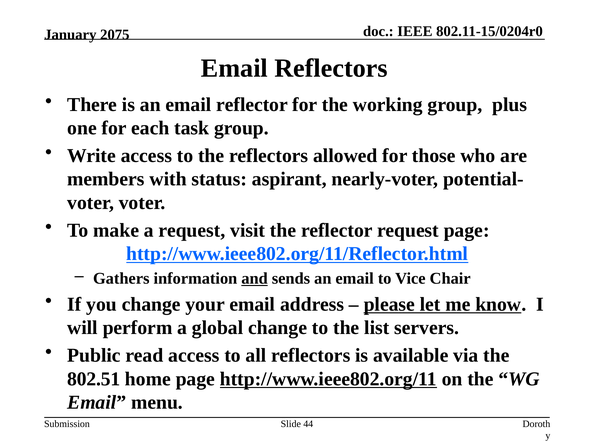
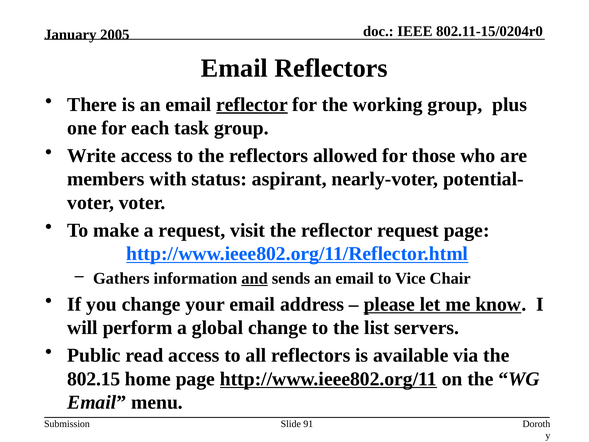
2075: 2075 -> 2005 (115, 35)
reflector underline: none -> present (252, 104)
802.51: 802.51 -> 802.15 (94, 379)
44: 44 -> 91 (308, 424)
